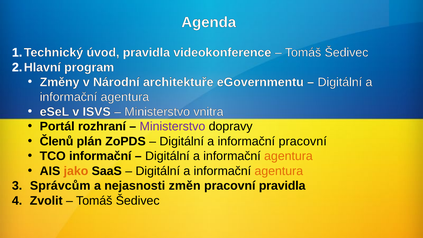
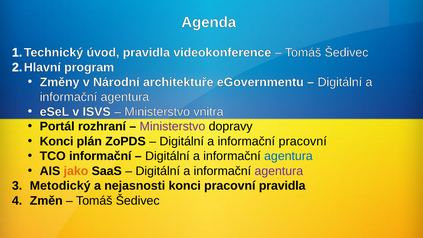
Členů: Členů -> Konci (57, 141)
agentura colour: orange -> blue (288, 156)
agentura colour: orange -> purple (279, 171)
Správcům: Správcům -> Metodický (60, 186)
nejasnosti změn: změn -> konci (185, 186)
Zvolit: Zvolit -> Změn (46, 201)
